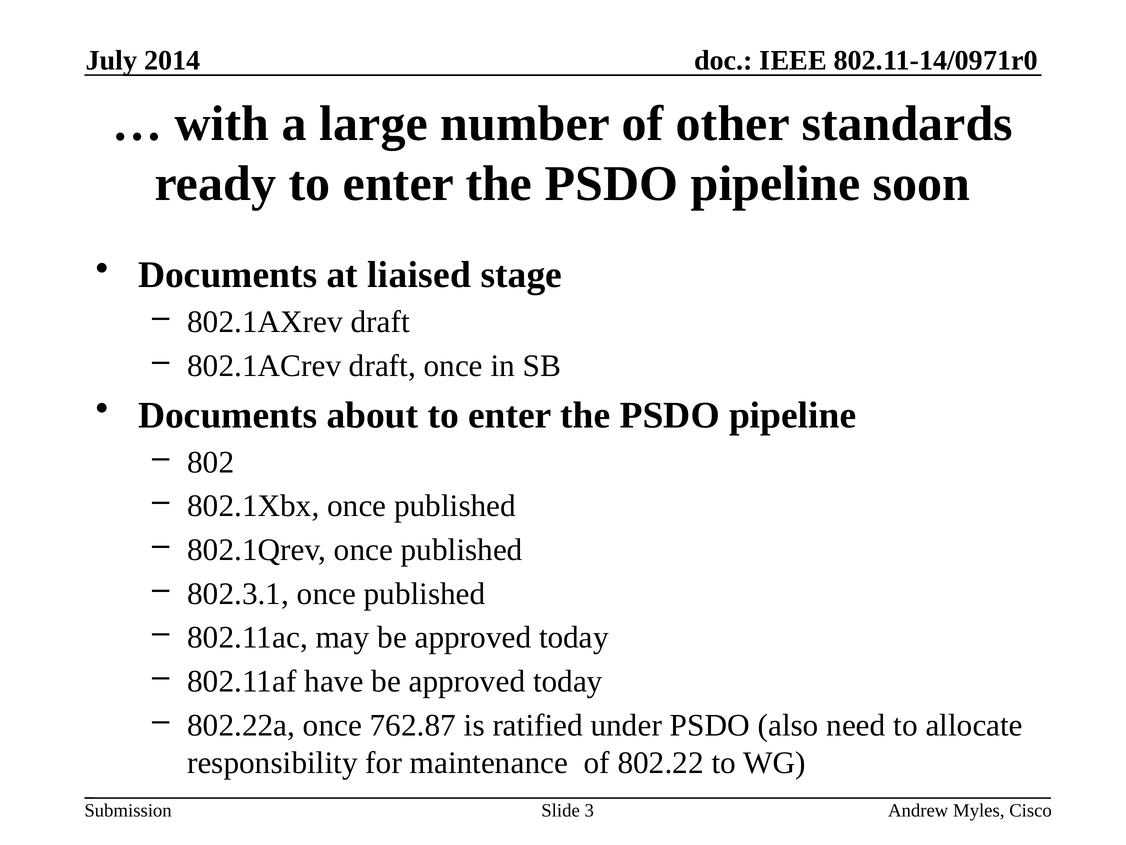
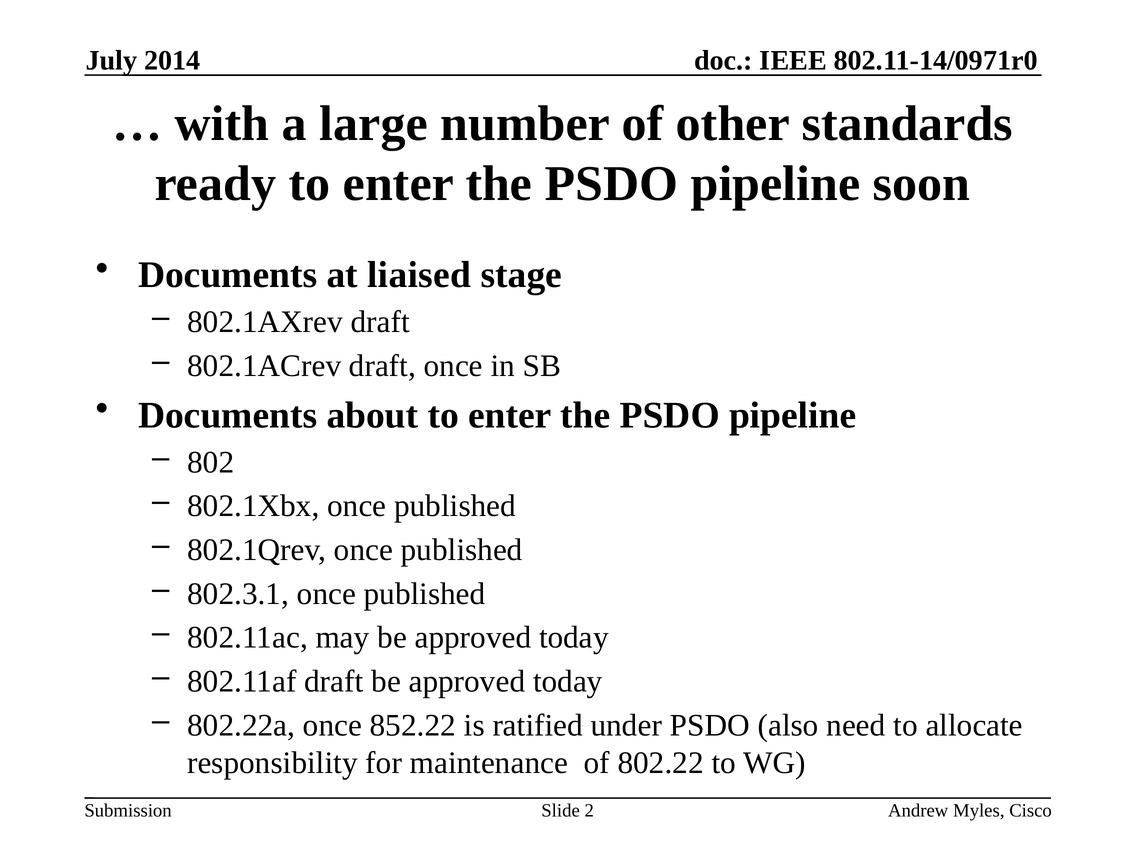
802.11af have: have -> draft (334, 681)
762.87: 762.87 -> 852.22 (413, 725)
3: 3 -> 2 (589, 810)
